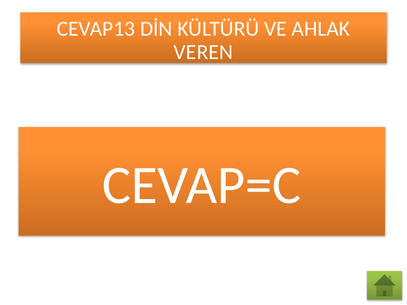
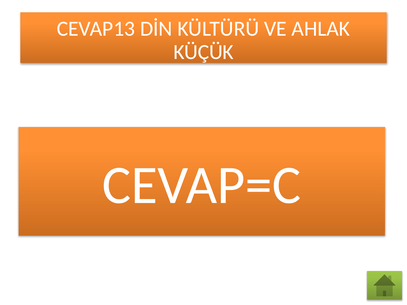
VEREN: VEREN -> KÜÇÜK (204, 52)
